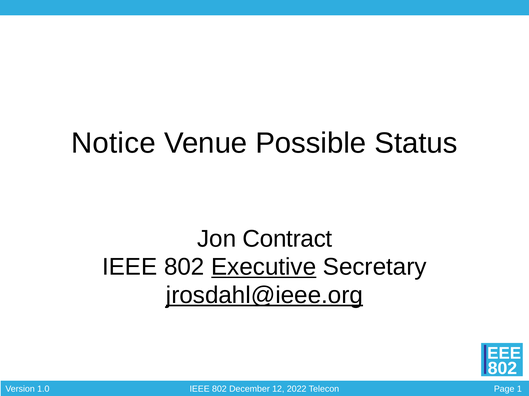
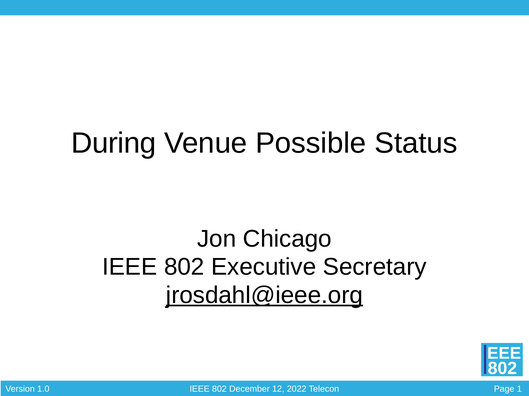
Notice: Notice -> During (114, 143)
Contract: Contract -> Chicago (287, 239)
Executive underline: present -> none (264, 268)
